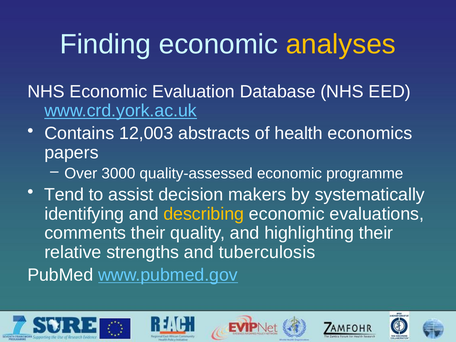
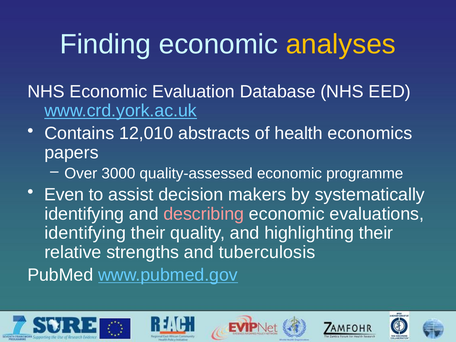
12,003: 12,003 -> 12,010 (146, 133)
Tend: Tend -> Even (64, 195)
describing colour: yellow -> pink (204, 214)
comments: comments -> identifying (85, 233)
